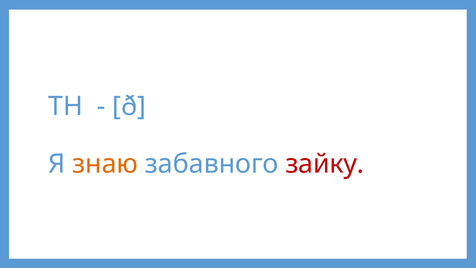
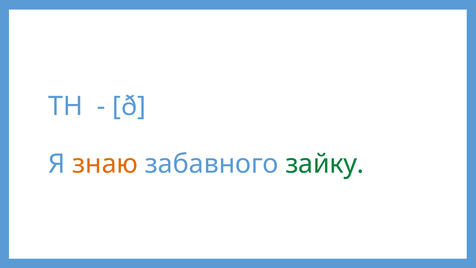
зайку colour: red -> green (325, 164)
